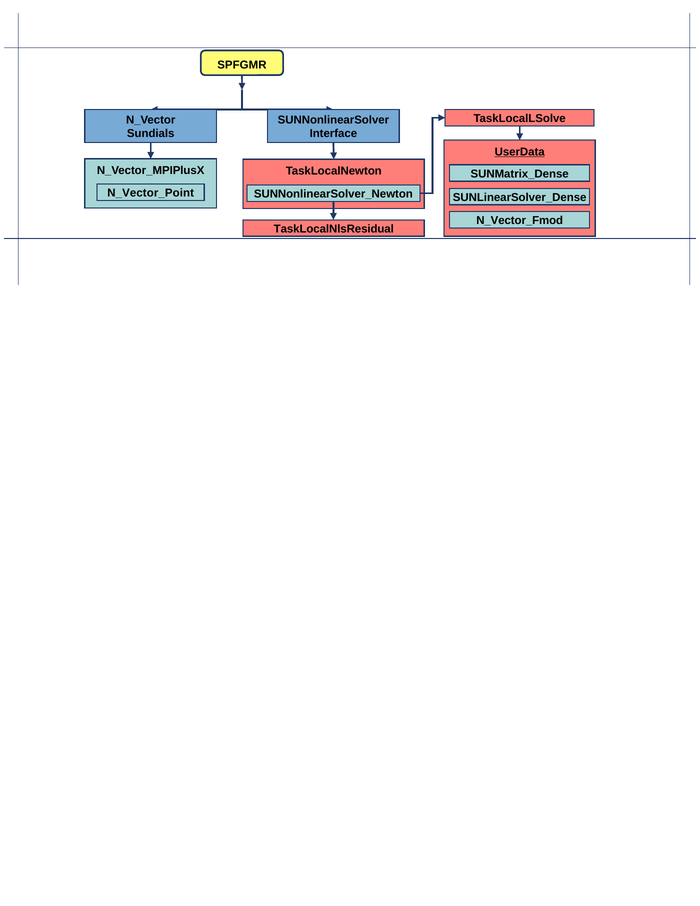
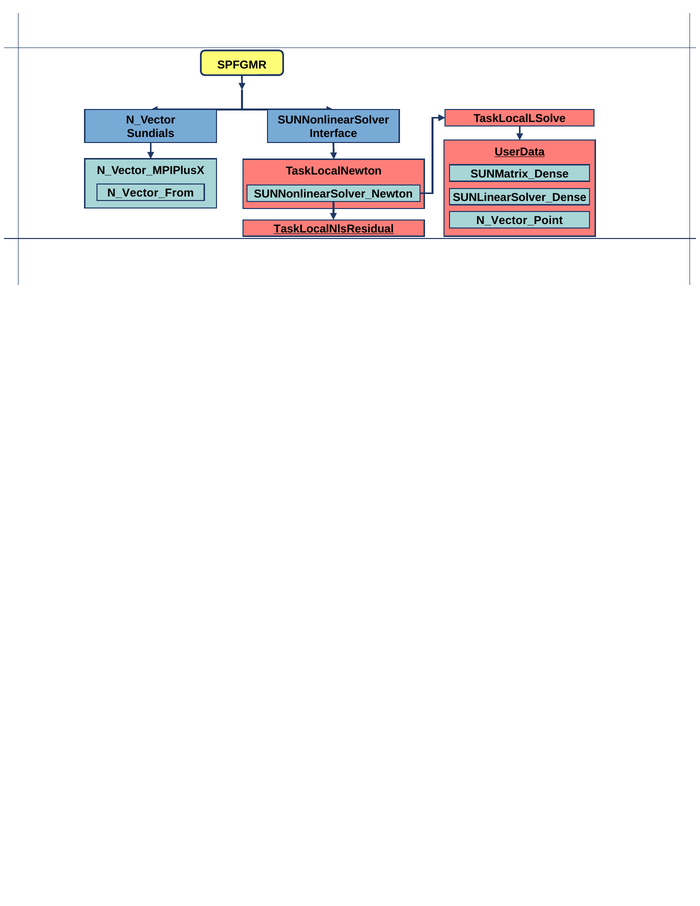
N_Vector_Point: N_Vector_Point -> N_Vector_From (151, 193)
N_Vector_Fmod: N_Vector_Fmod -> N_Vector_Point (520, 221)
TaskLocalNlsResidual underline: none -> present (334, 229)
